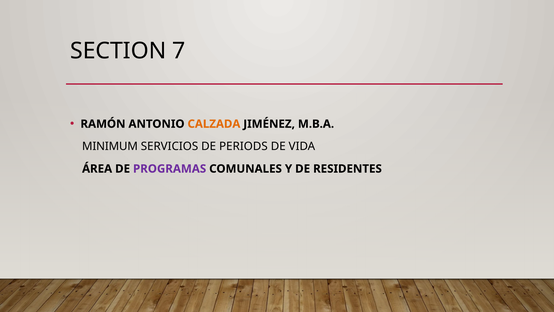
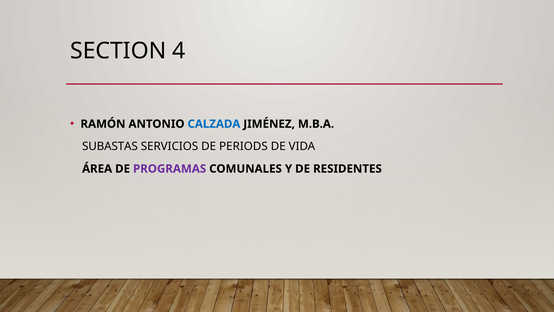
7: 7 -> 4 (179, 51)
CALZADA colour: orange -> blue (214, 124)
MINIMUM: MINIMUM -> SUBASTAS (110, 146)
